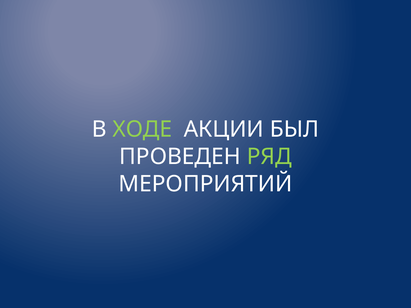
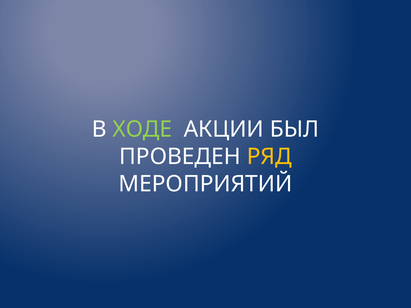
РЯД colour: light green -> yellow (269, 157)
